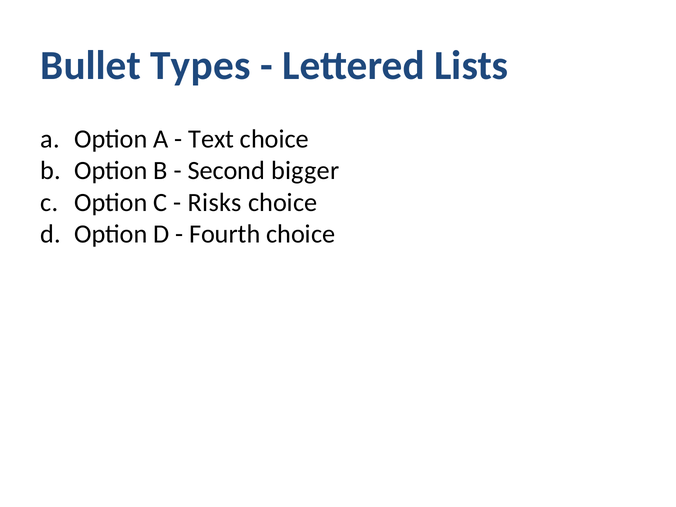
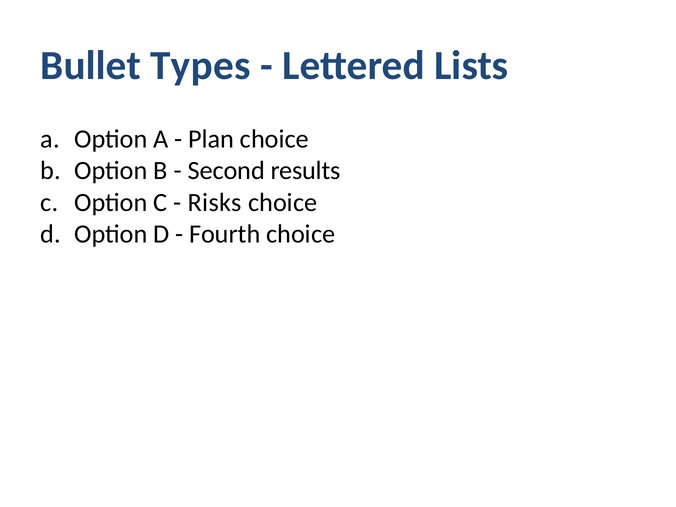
Text: Text -> Plan (211, 139)
bigger: bigger -> results (305, 171)
